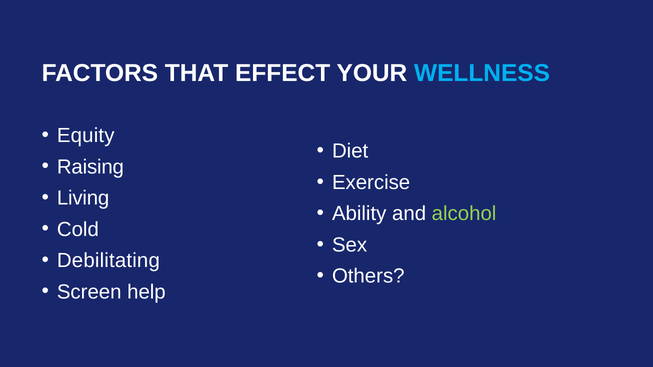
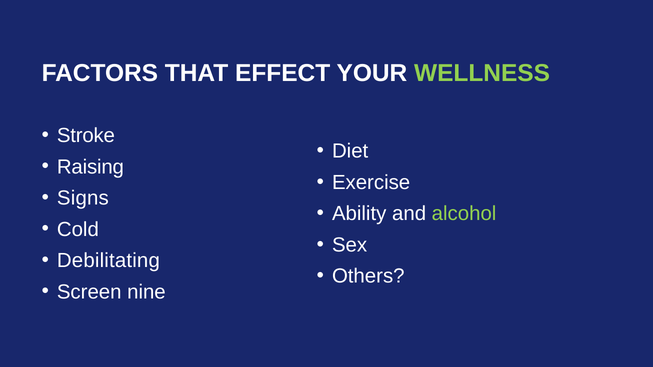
WELLNESS colour: light blue -> light green (482, 73)
Equity: Equity -> Stroke (86, 136)
Living: Living -> Signs (83, 198)
help: help -> nine (146, 292)
